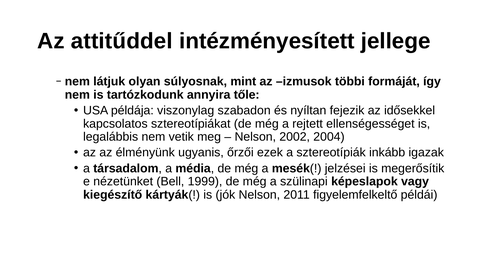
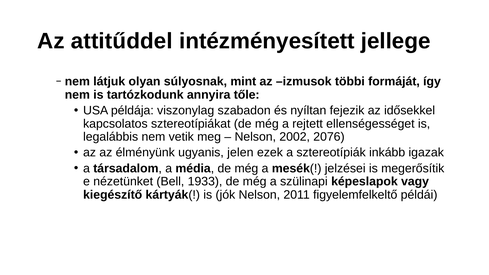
2004: 2004 -> 2076 (329, 137)
őrzői: őrzői -> jelen (240, 153)
1999: 1999 -> 1933 (205, 182)
